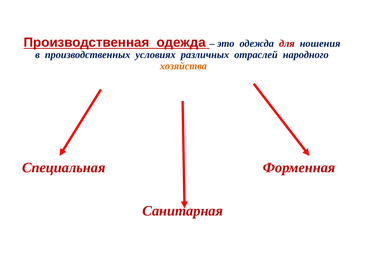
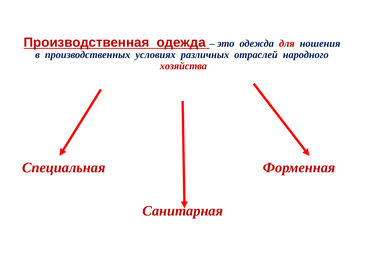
хозяйства colour: orange -> red (183, 66)
